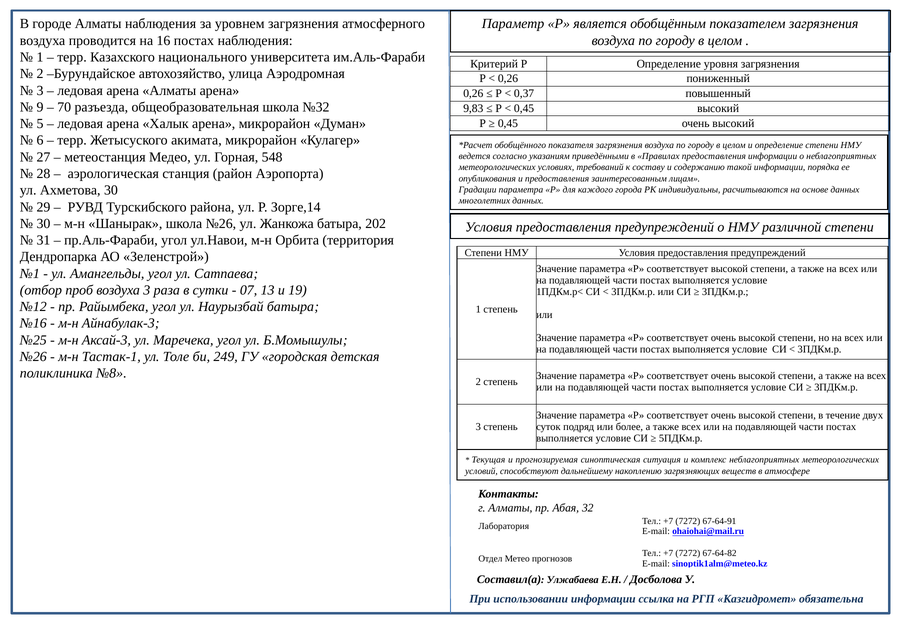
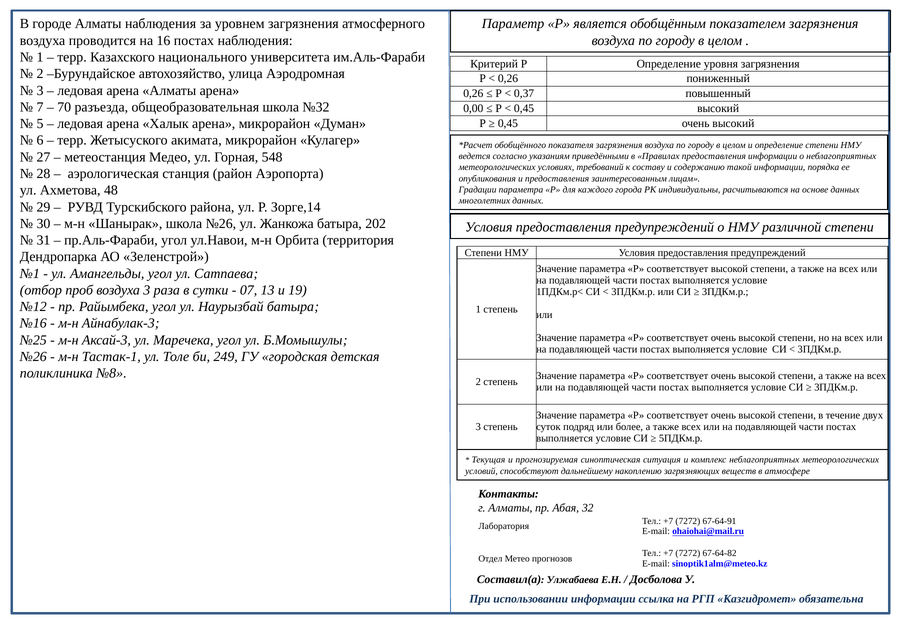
9: 9 -> 7 (40, 107)
9,83: 9,83 -> 0,00 (473, 108)
Ахметова 30: 30 -> 48 (111, 190)
